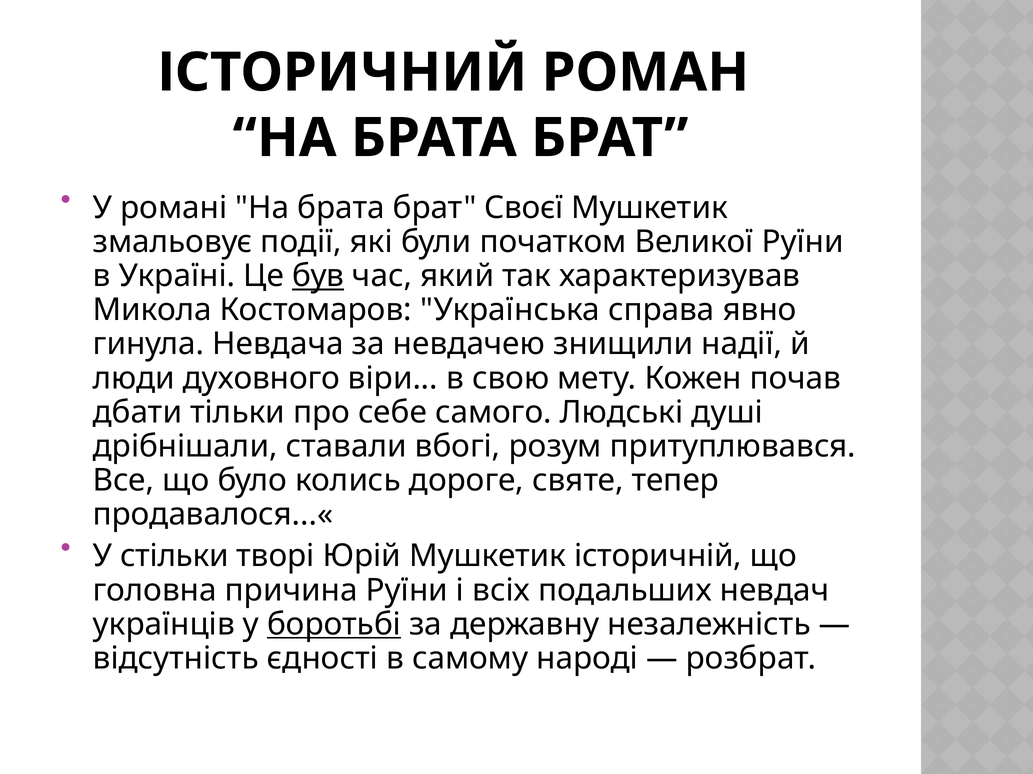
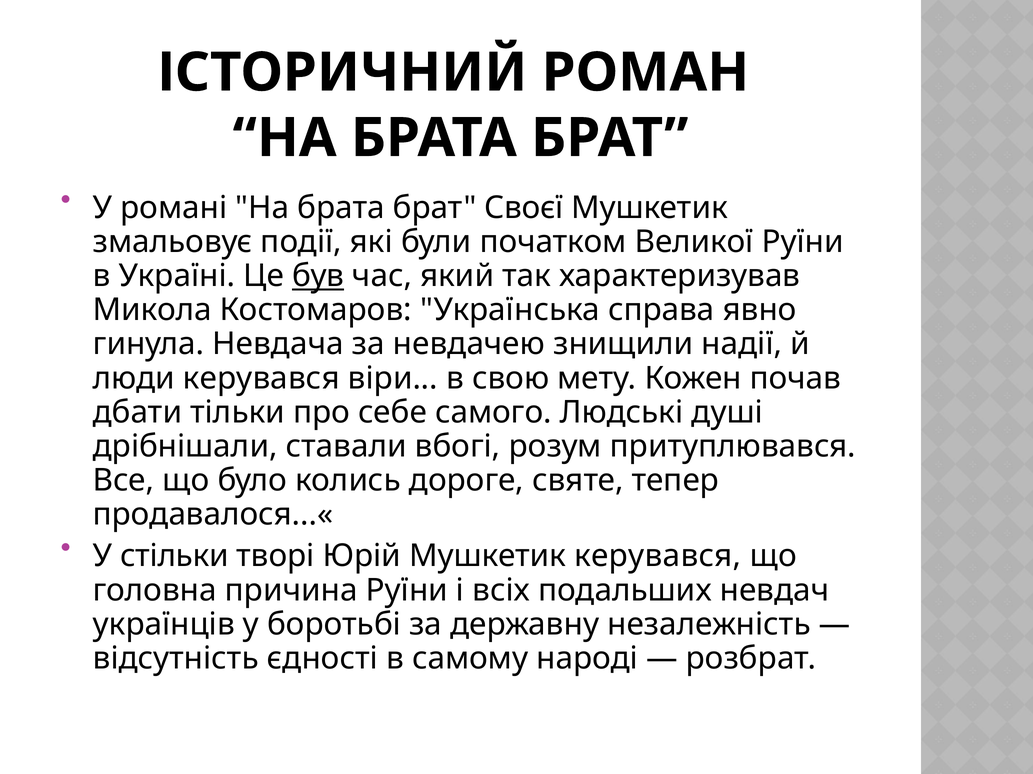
люди духовного: духовного -> керувався (261, 378)
Мушкетик історичній: історичній -> керувався (658, 557)
боротьбі underline: present -> none (334, 625)
